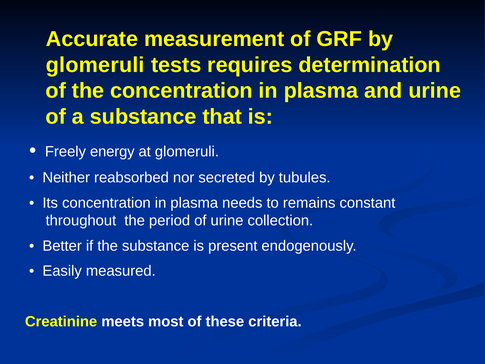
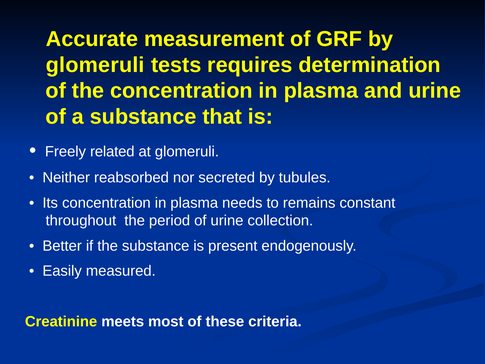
energy: energy -> related (112, 152)
